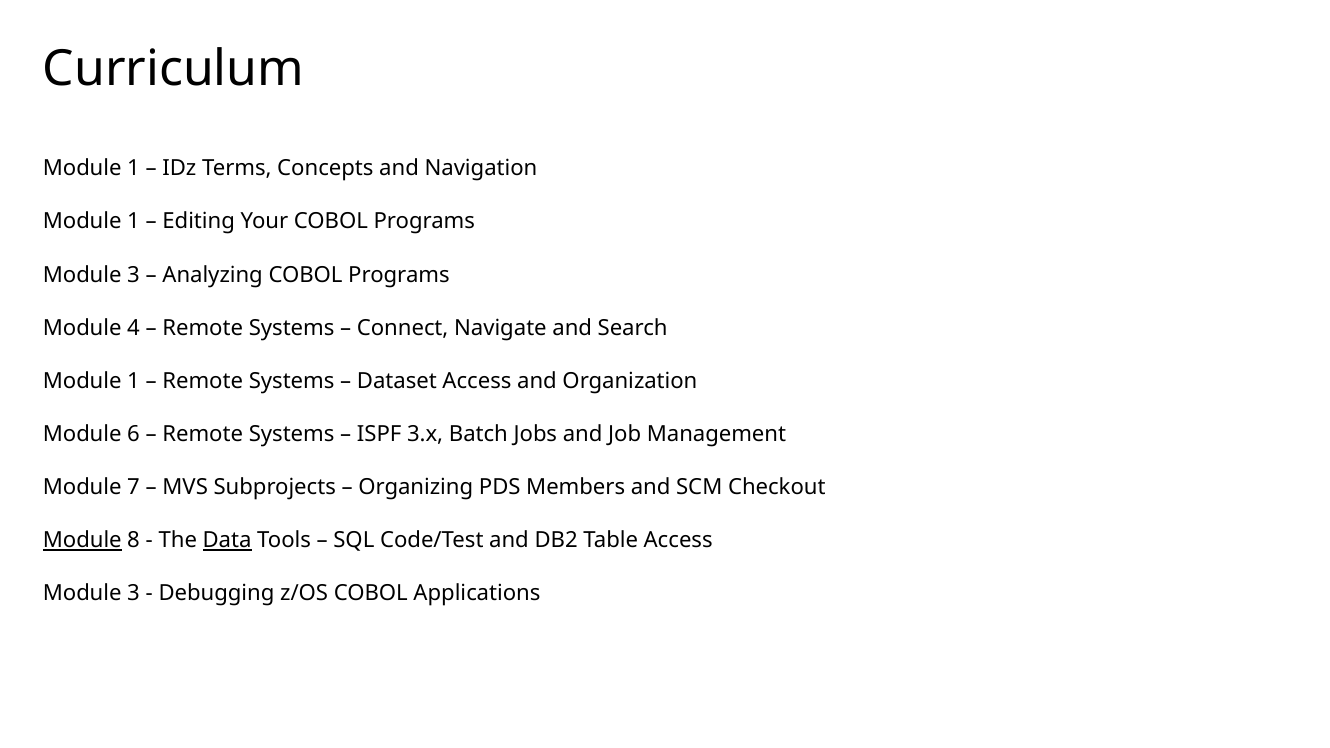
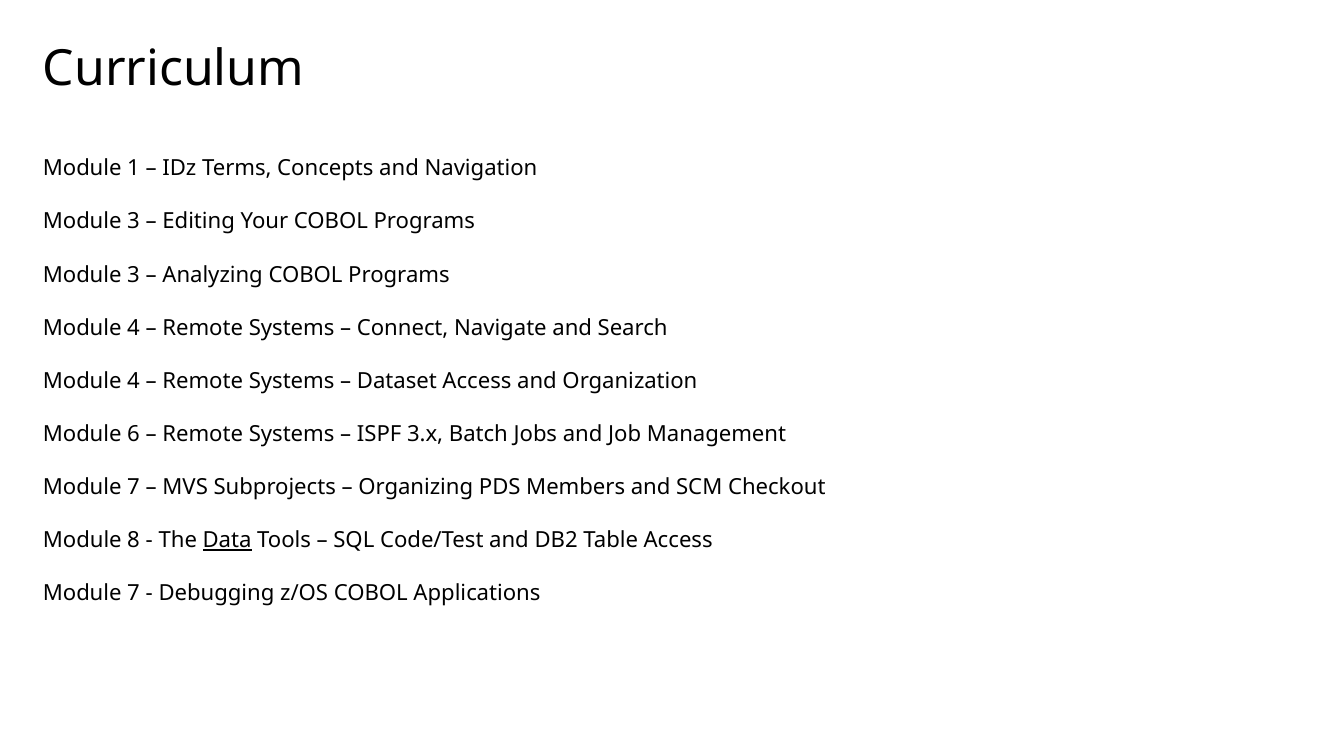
1: 1 -> 3 (134, 222)
1: 1 -> 4 (134, 381)
Module underline: present -> none (82, 541)
3: 3 -> 7 (134, 594)
